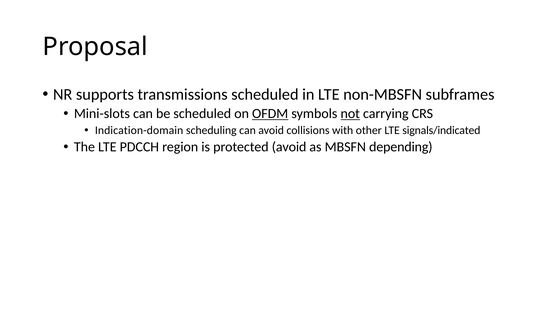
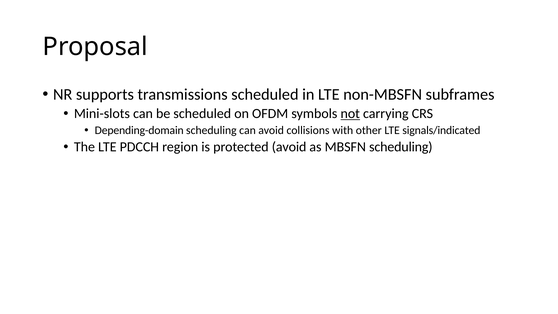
OFDM underline: present -> none (270, 114)
Indication-domain: Indication-domain -> Depending-domain (139, 130)
MBSFN depending: depending -> scheduling (401, 147)
